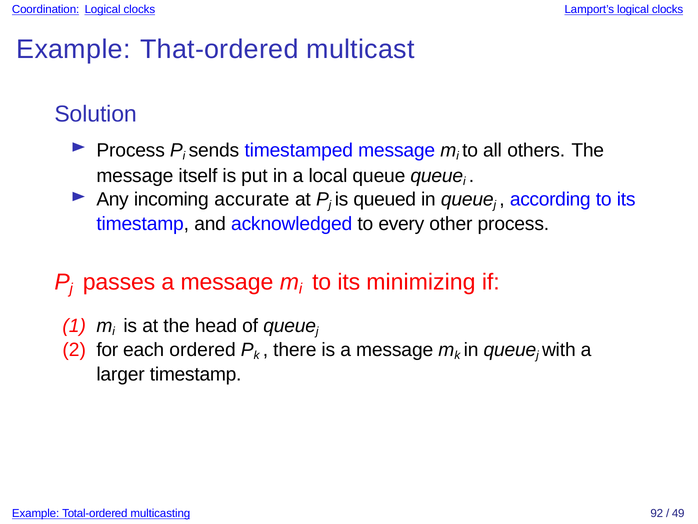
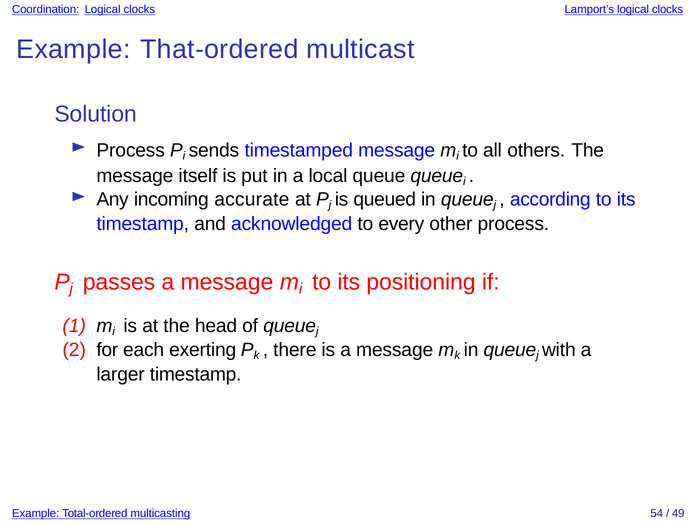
minimizing: minimizing -> positioning (421, 282)
ordered: ordered -> exerting (203, 350)
92: 92 -> 54 (657, 513)
